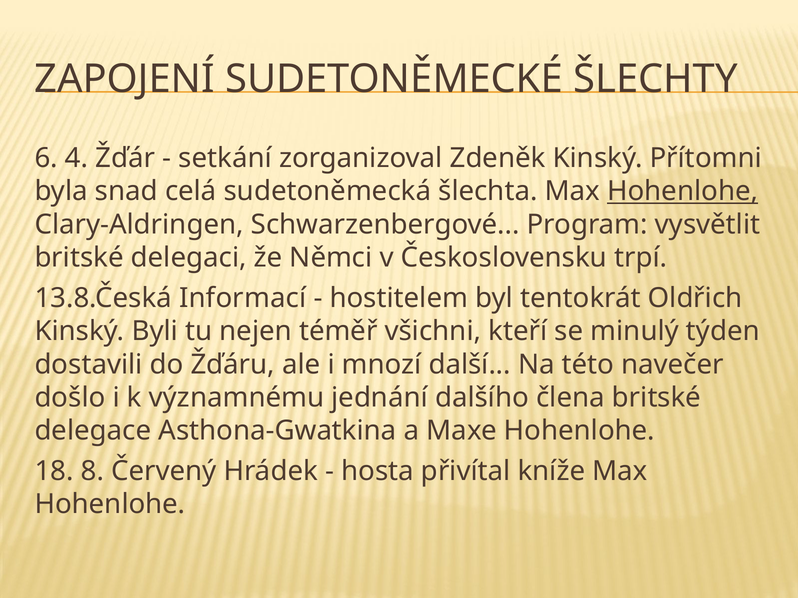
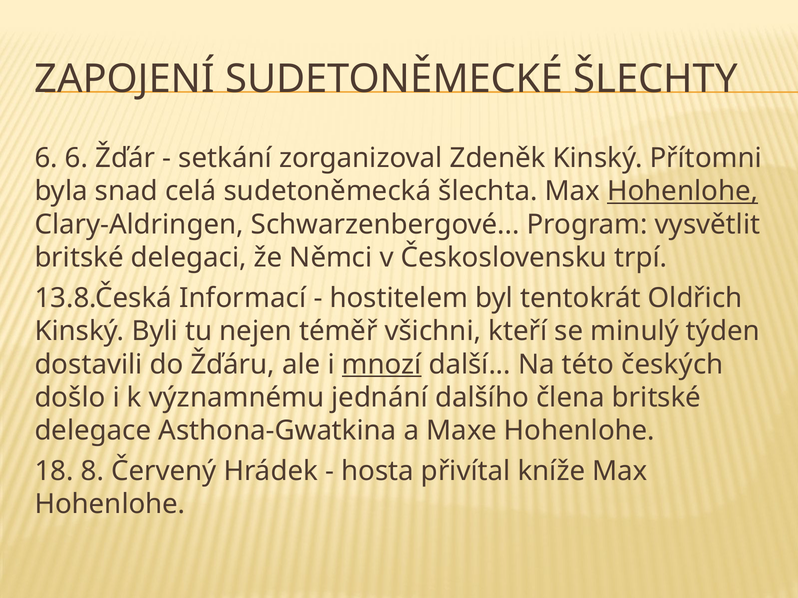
6 4: 4 -> 6 (77, 158)
mnozí underline: none -> present (382, 365)
navečer: navečer -> českých (672, 365)
